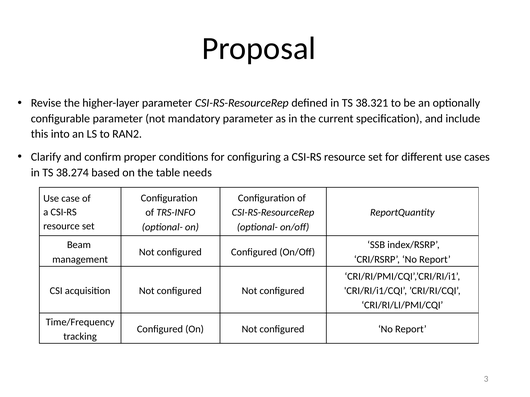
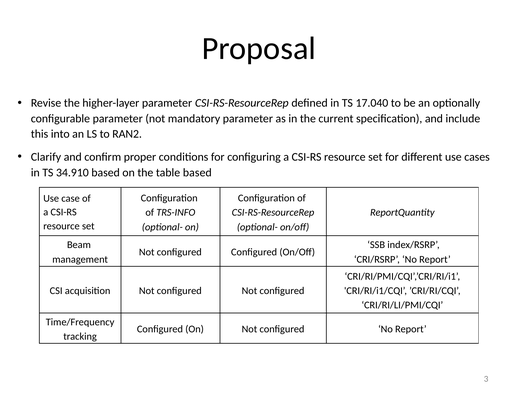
38.321: 38.321 -> 17.040 (372, 103)
38.274: 38.274 -> 34.910 (72, 173)
table needs: needs -> based (197, 173)
